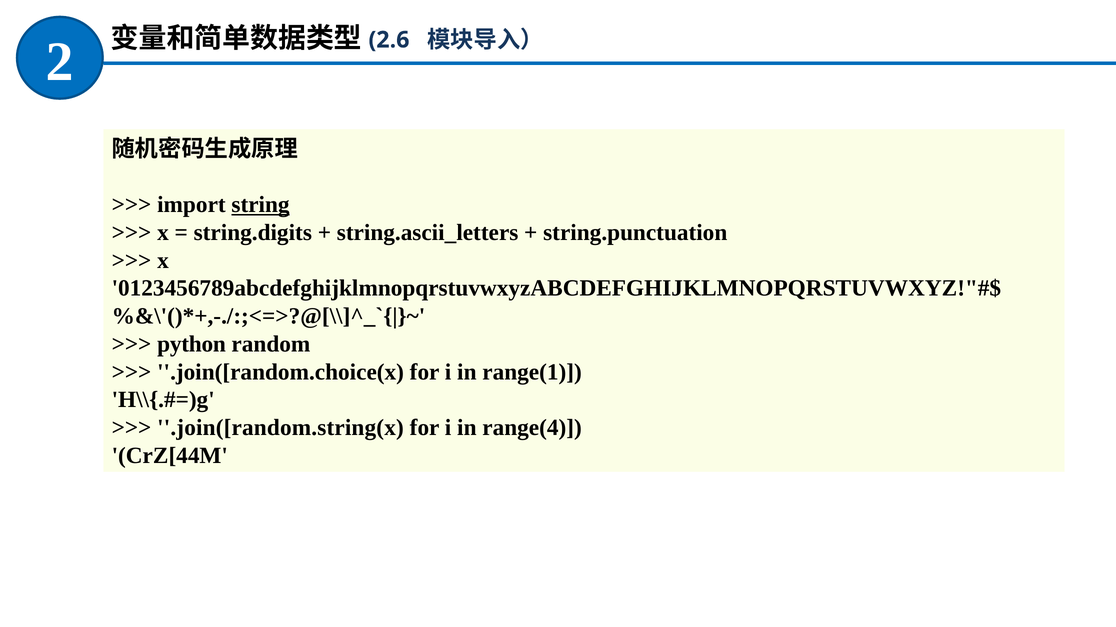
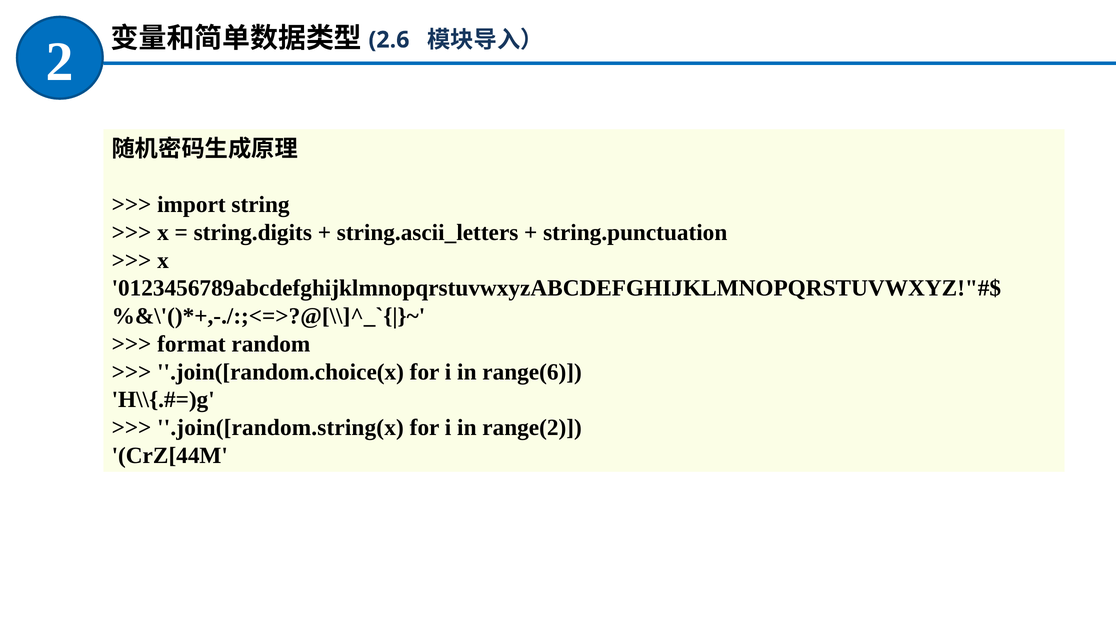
string underline: present -> none (261, 205)
python: python -> format (191, 344)
range(1: range(1 -> range(6 (532, 372)
range(4: range(4 -> range(2 (532, 428)
